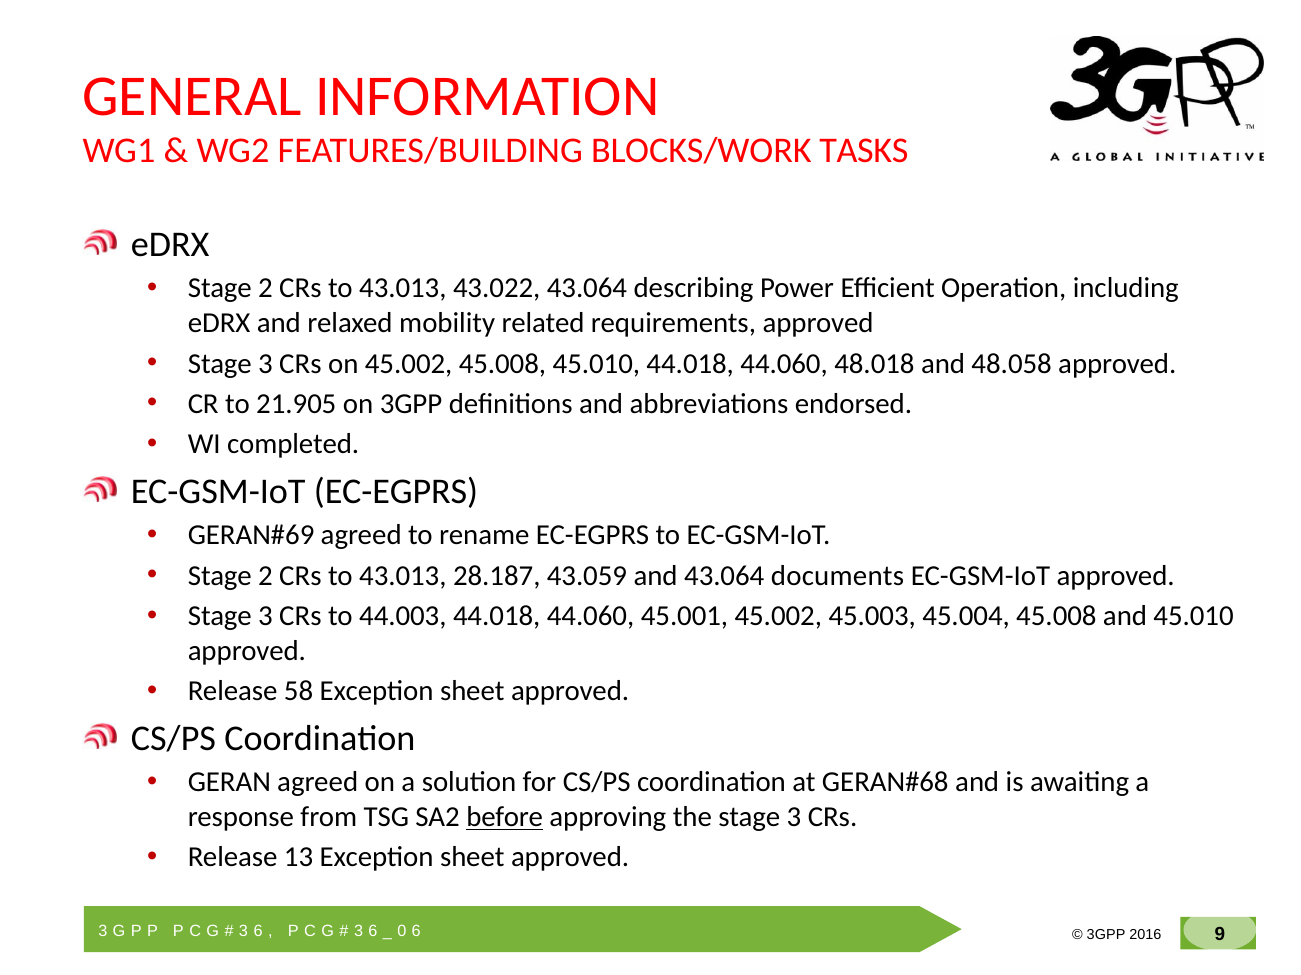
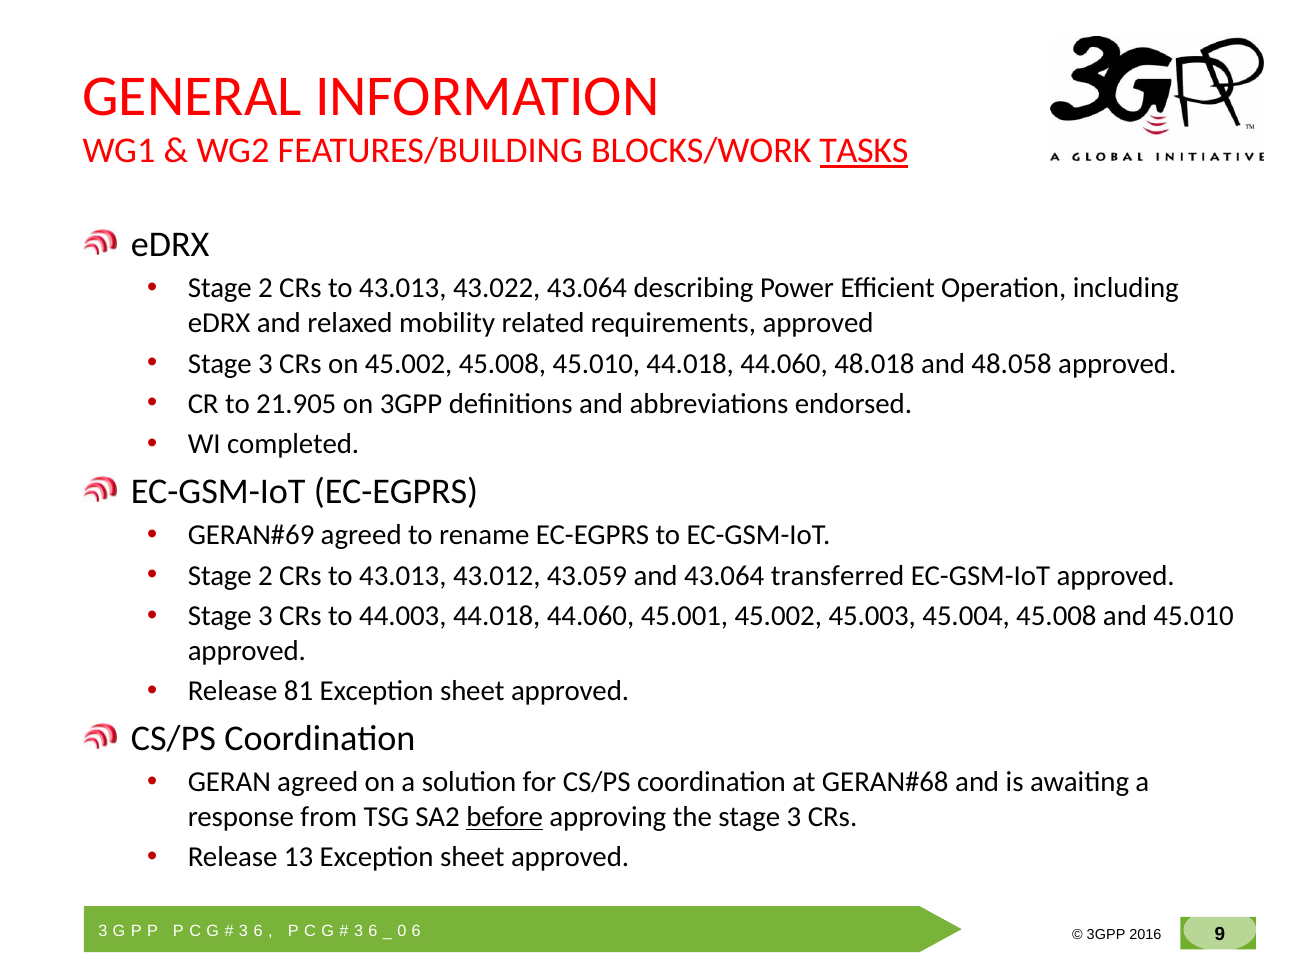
TASKS underline: none -> present (864, 151)
28.187: 28.187 -> 43.012 (497, 576)
documents: documents -> transferred (838, 576)
58: 58 -> 81 (299, 692)
